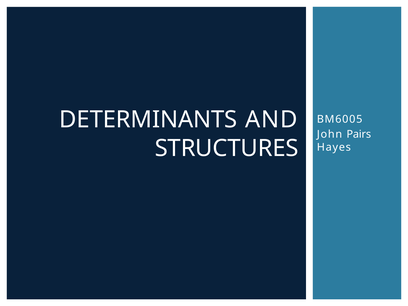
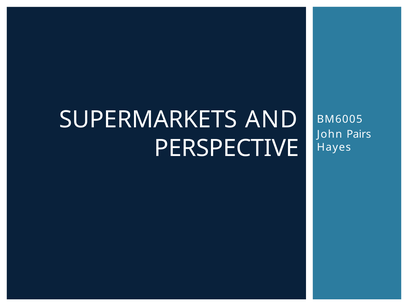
DETERMINANTS: DETERMINANTS -> SUPERMARKETS (148, 120)
STRUCTURES: STRUCTURES -> PERSPECTIVE (227, 148)
